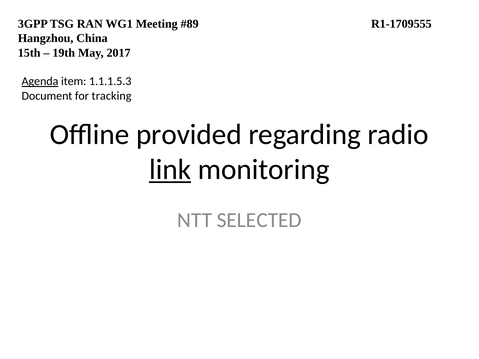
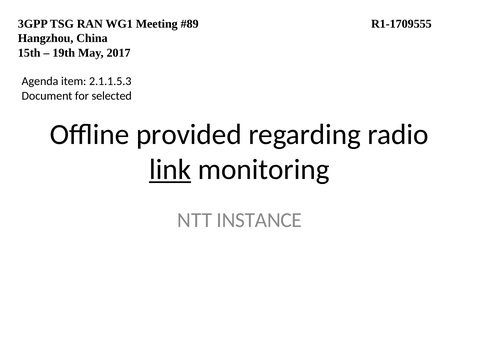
Agenda underline: present -> none (40, 81)
1.1.1.5.3: 1.1.1.5.3 -> 2.1.1.5.3 (110, 81)
tracking: tracking -> selected (112, 96)
SELECTED: SELECTED -> INSTANCE (259, 220)
